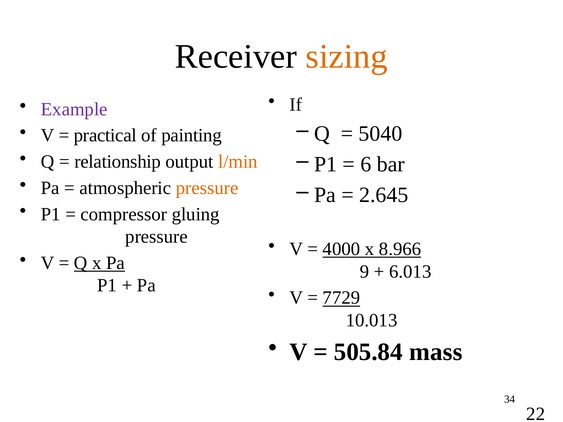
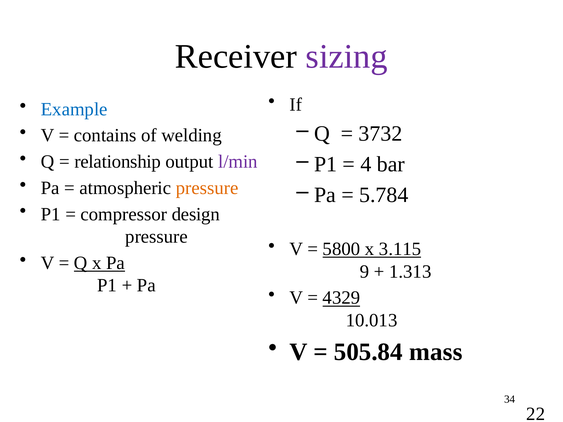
sizing colour: orange -> purple (347, 56)
Example colour: purple -> blue (74, 109)
5040: 5040 -> 3732 (380, 134)
practical: practical -> contains (105, 136)
painting: painting -> welding (192, 136)
l/min colour: orange -> purple (238, 162)
6: 6 -> 4 (366, 164)
2.645: 2.645 -> 5.784 (384, 195)
gluing: gluing -> design (196, 214)
4000: 4000 -> 5800 (341, 249)
8.966: 8.966 -> 3.115 (400, 249)
6.013: 6.013 -> 1.313 (410, 272)
7729: 7729 -> 4329 (341, 298)
